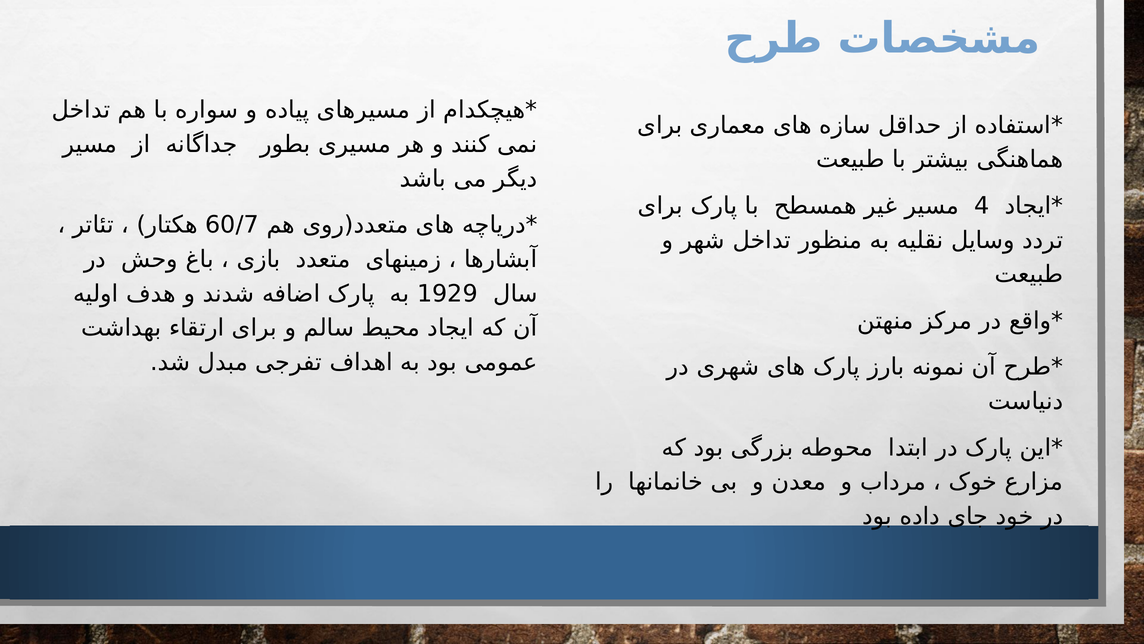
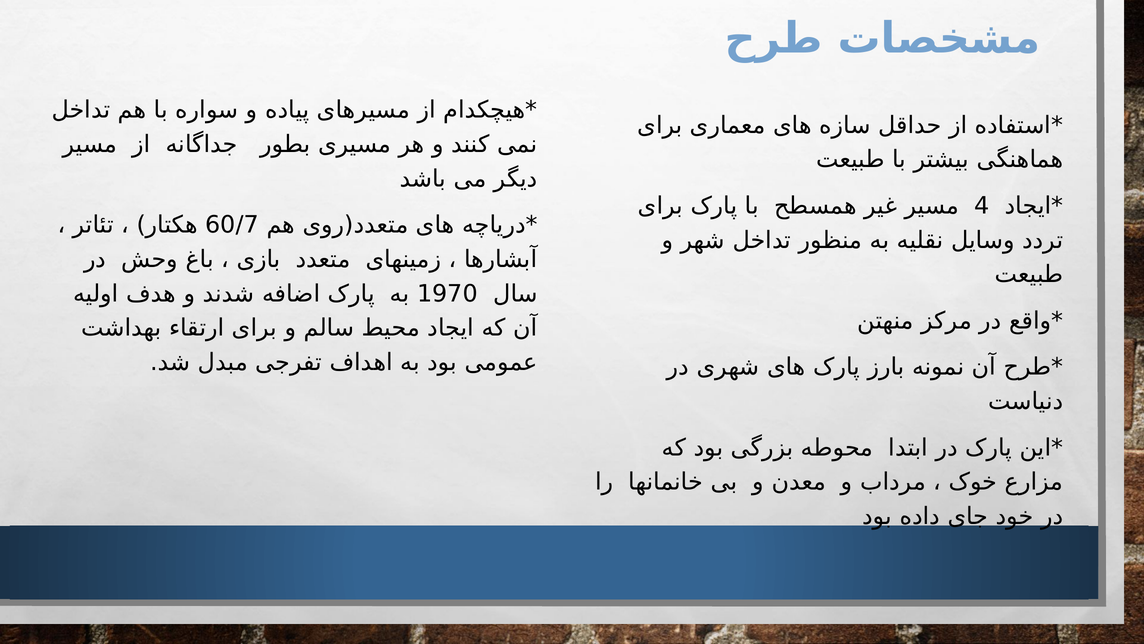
1929: 1929 -> 1970 (447, 294)
